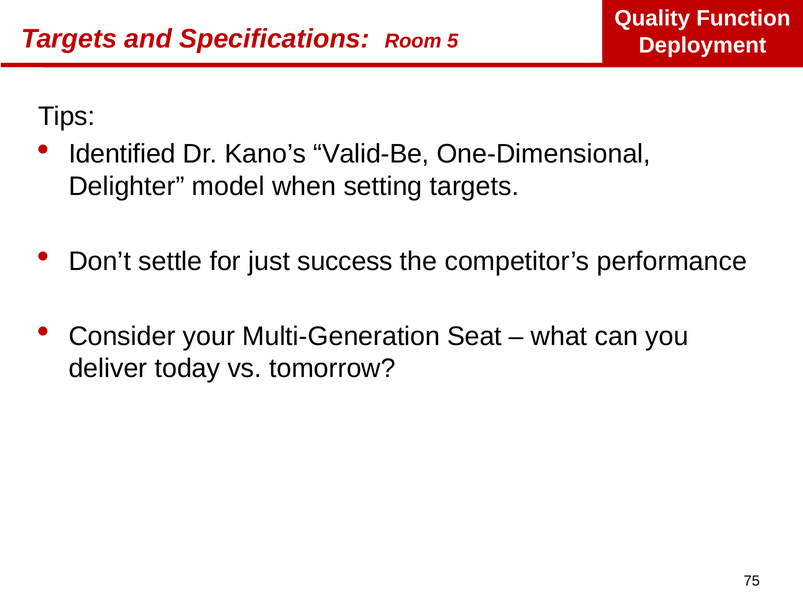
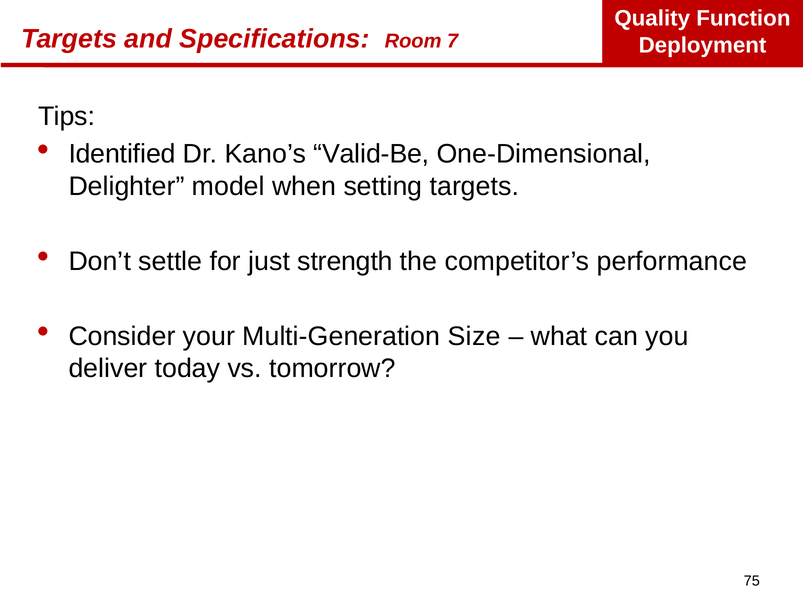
5: 5 -> 7 (453, 41)
success: success -> strength (345, 261)
Seat: Seat -> Size (474, 336)
